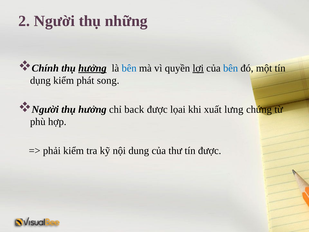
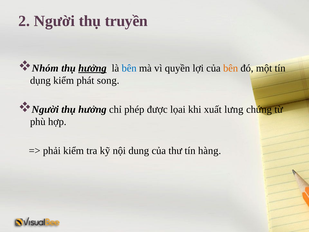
những: những -> truyền (126, 21)
Chính: Chính -> Nhóm (45, 68)
lợi underline: present -> none (198, 68)
bên colour: blue -> orange (231, 68)
back: back -> phép (134, 109)
tín được: được -> hàng (210, 151)
